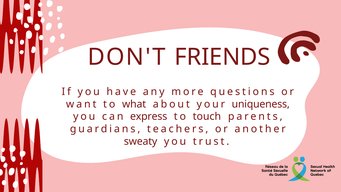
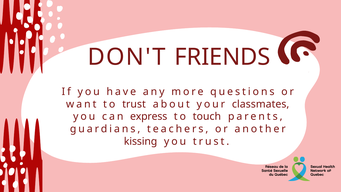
to what: what -> trust (134, 104)
uniqueness: uniqueness -> classmates (261, 104)
sweaty: sweaty -> kissing (141, 141)
